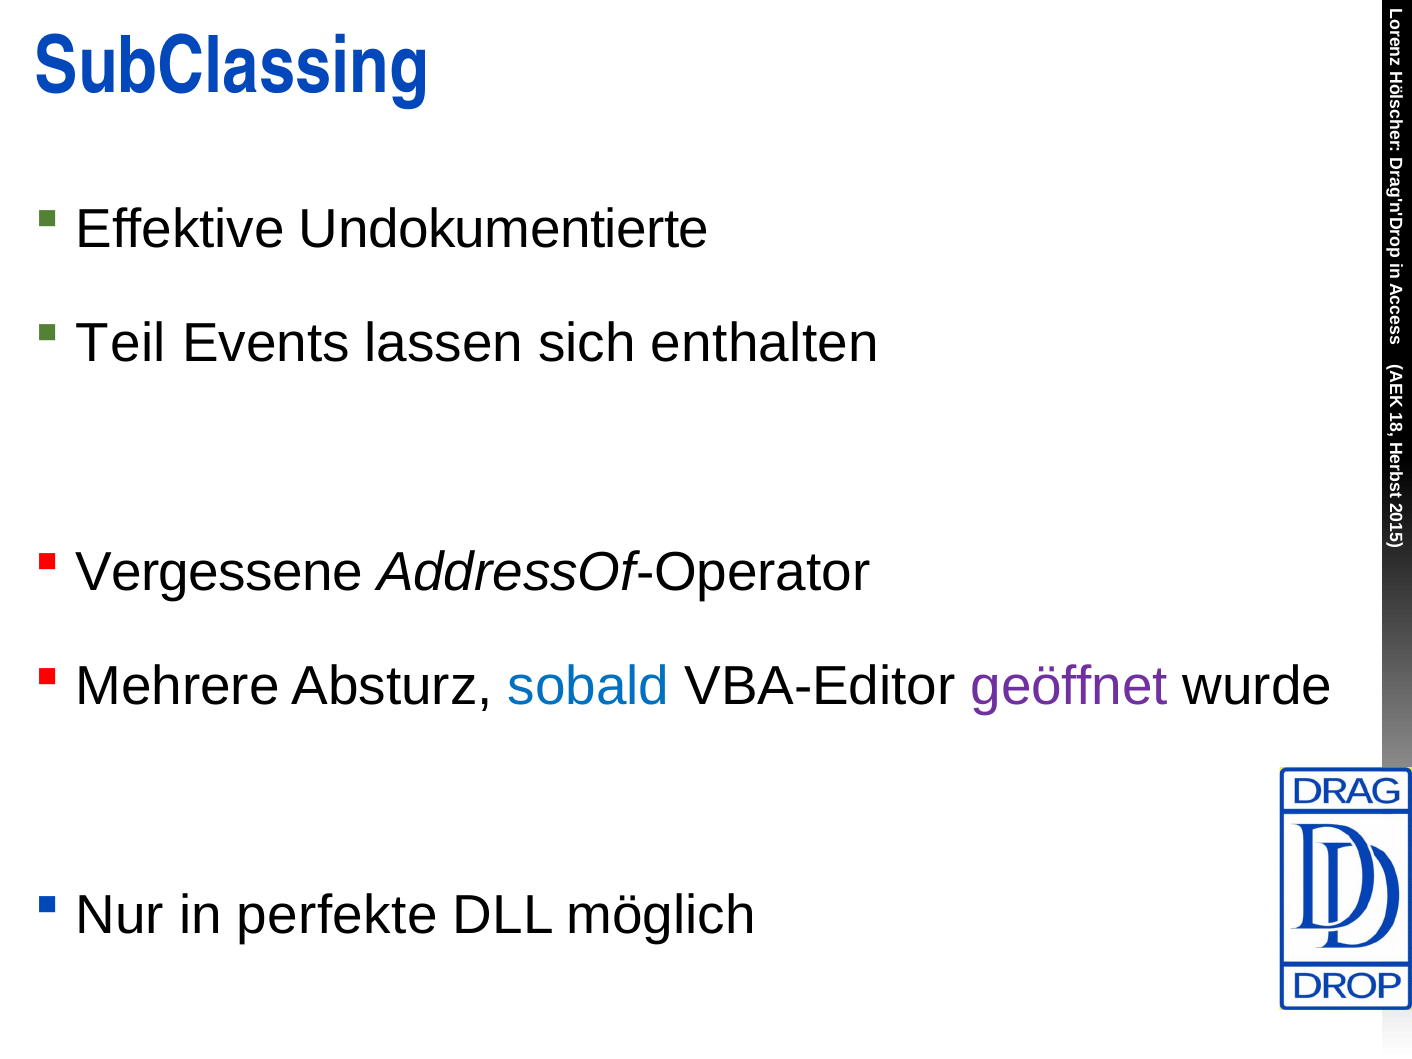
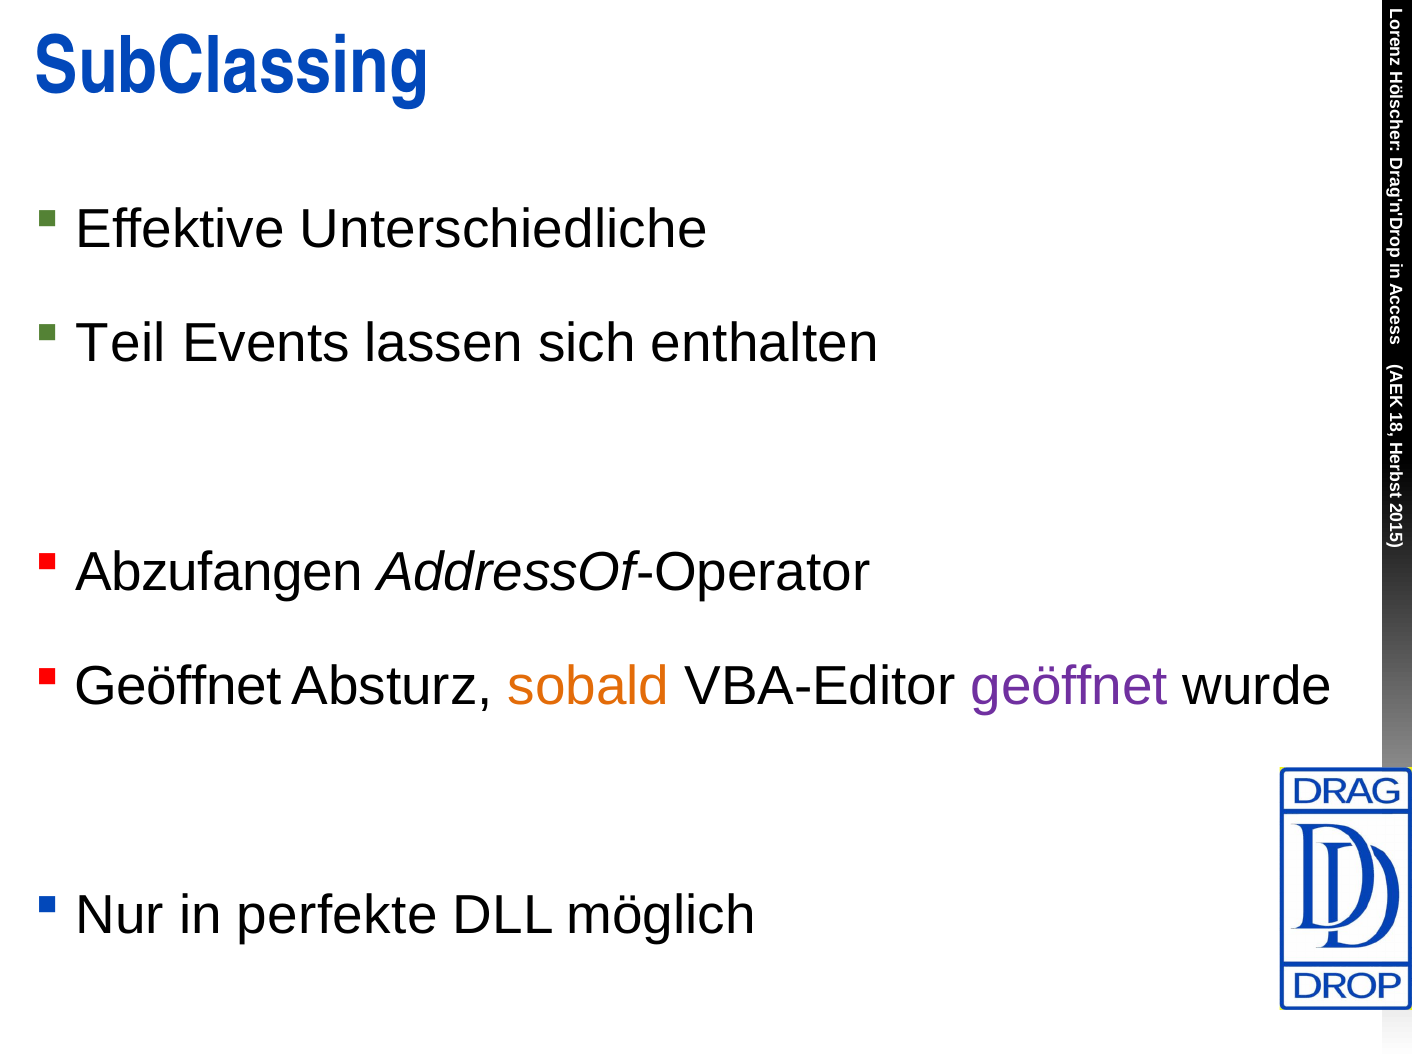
Undokumentierte: Undokumentierte -> Unterschiedliche (504, 229)
Vergessene: Vergessene -> Abzufangen (219, 572)
Mehrere: Mehrere -> Geöffnet (178, 687)
sobald colour: blue -> orange (589, 687)
